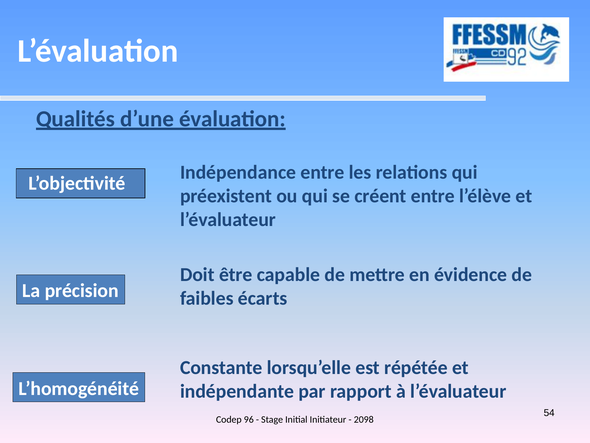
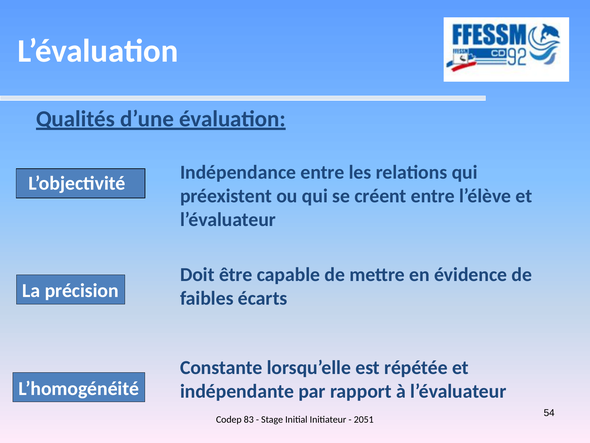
96: 96 -> 83 (249, 419)
2098: 2098 -> 2051 (364, 419)
